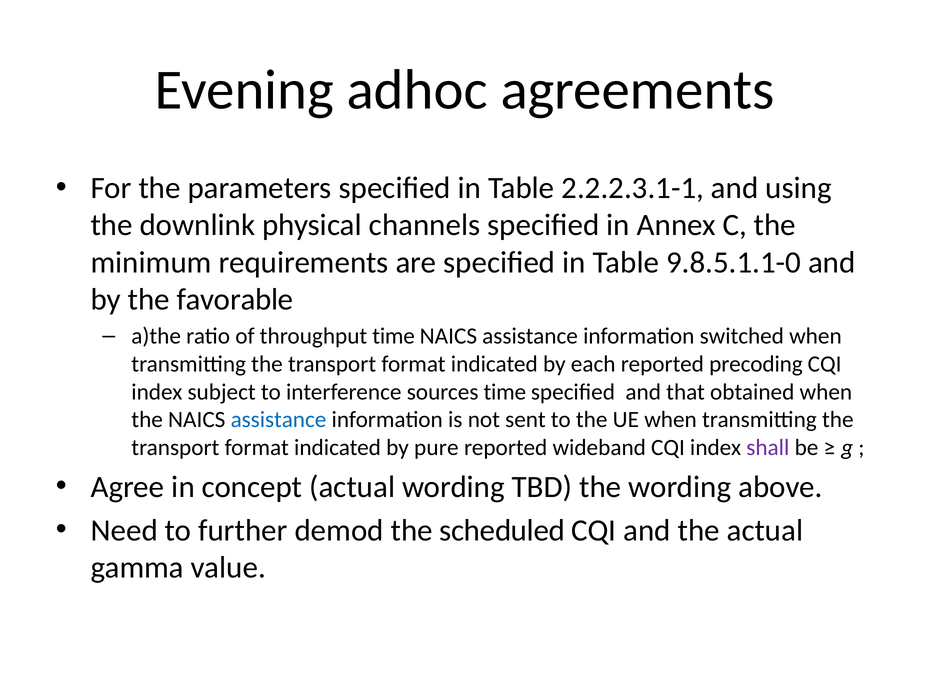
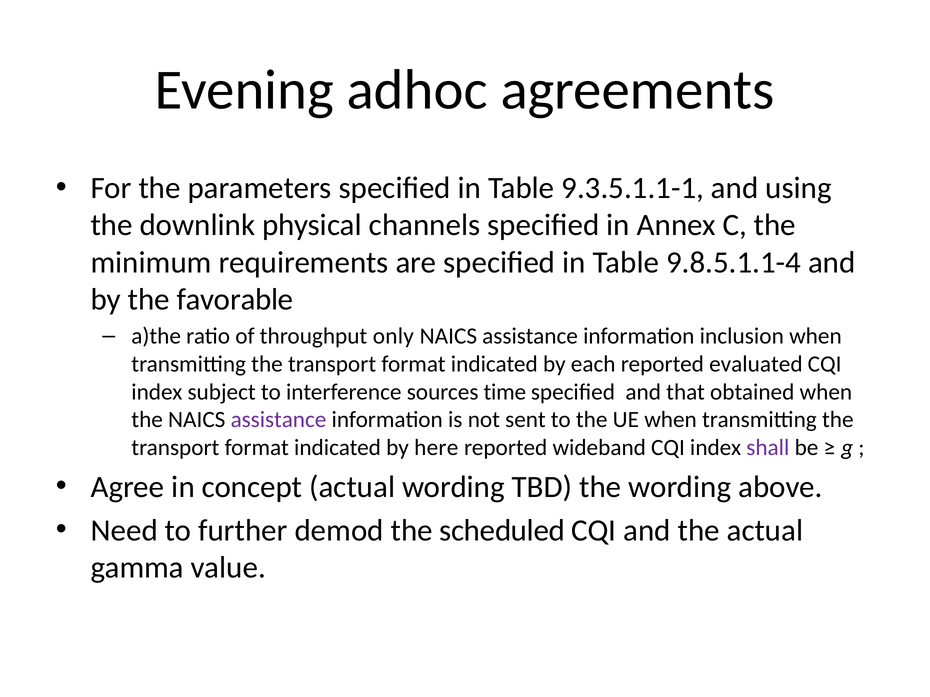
2.2.2.3.1-1: 2.2.2.3.1-1 -> 9.3.5.1.1-1 (633, 188)
9.8.5.1.1-0: 9.8.5.1.1-0 -> 9.8.5.1.1-4 (733, 263)
throughput time: time -> only (393, 336)
switched: switched -> inclusion (742, 336)
precoding: precoding -> evaluated (756, 364)
assistance colour: blue -> purple (278, 420)
pure: pure -> here (436, 448)
